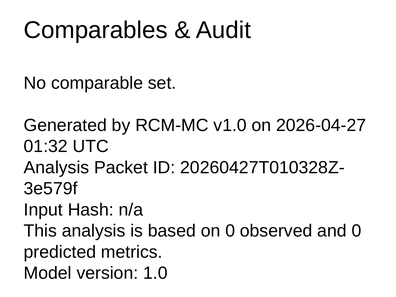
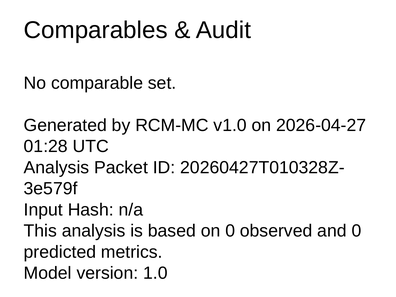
01:32: 01:32 -> 01:28 (46, 146)
